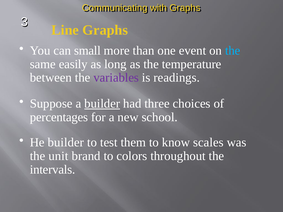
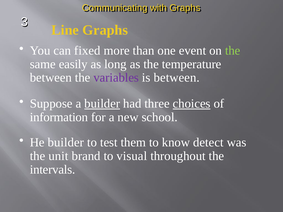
small: small -> fixed (87, 51)
the colour: light blue -> light green (233, 51)
is readings: readings -> between (177, 78)
choices underline: none -> present (192, 104)
percentages: percentages -> information (59, 117)
scales: scales -> detect (208, 143)
colors: colors -> visual (132, 156)
